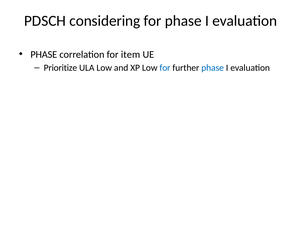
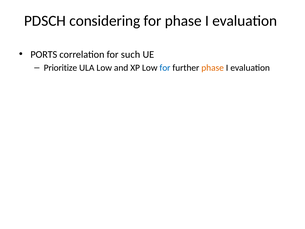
PHASE: PHASE -> PORTS (44, 54)
item: item -> such (131, 54)
phase colour: blue -> orange (213, 68)
